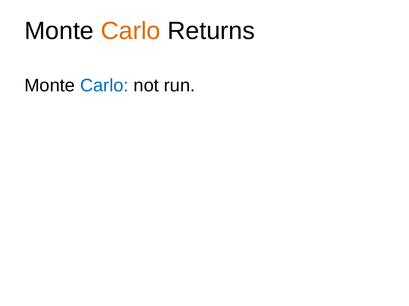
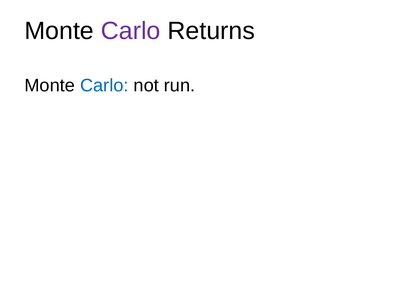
Carlo colour: orange -> purple (131, 31)
